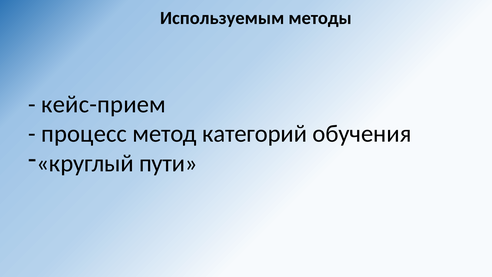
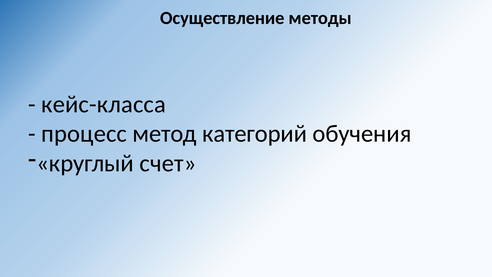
Используемым: Используемым -> Осуществление (222, 18)
кейс-прием: кейс-прием -> кейс-класса (104, 104)
пути: пути -> счет (168, 163)
